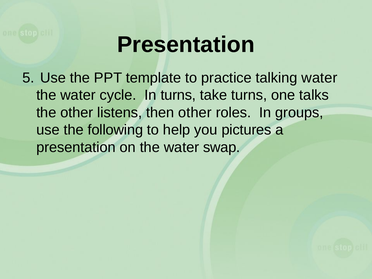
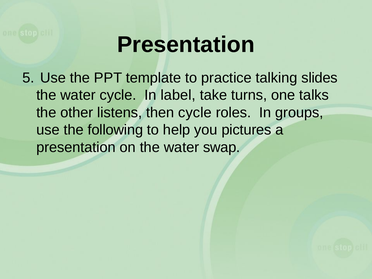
talking water: water -> slides (320, 78)
In turns: turns -> label (178, 95)
then other: other -> cycle (195, 113)
